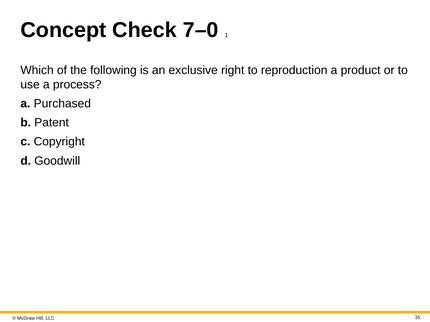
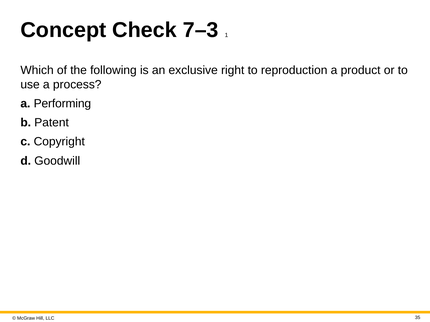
7–0: 7–0 -> 7–3 (201, 30)
Purchased: Purchased -> Performing (62, 104)
